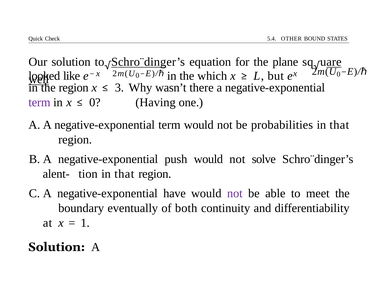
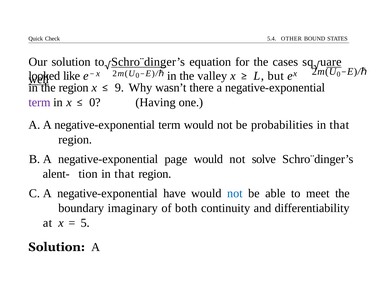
plane: plane -> cases (285, 62)
which: which -> valley (212, 76)
3: 3 -> 9 (119, 88)
push: push -> page (176, 159)
not colour: purple -> blue (235, 193)
eventually: eventually -> imaginary (133, 208)
1: 1 -> 5 (85, 223)
